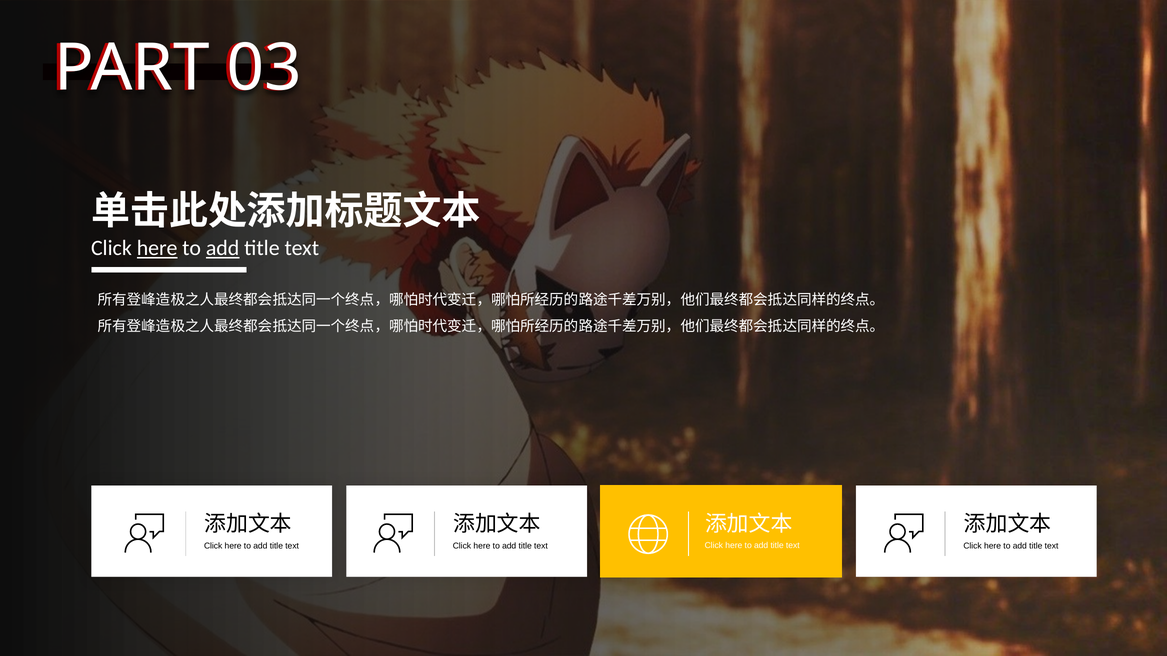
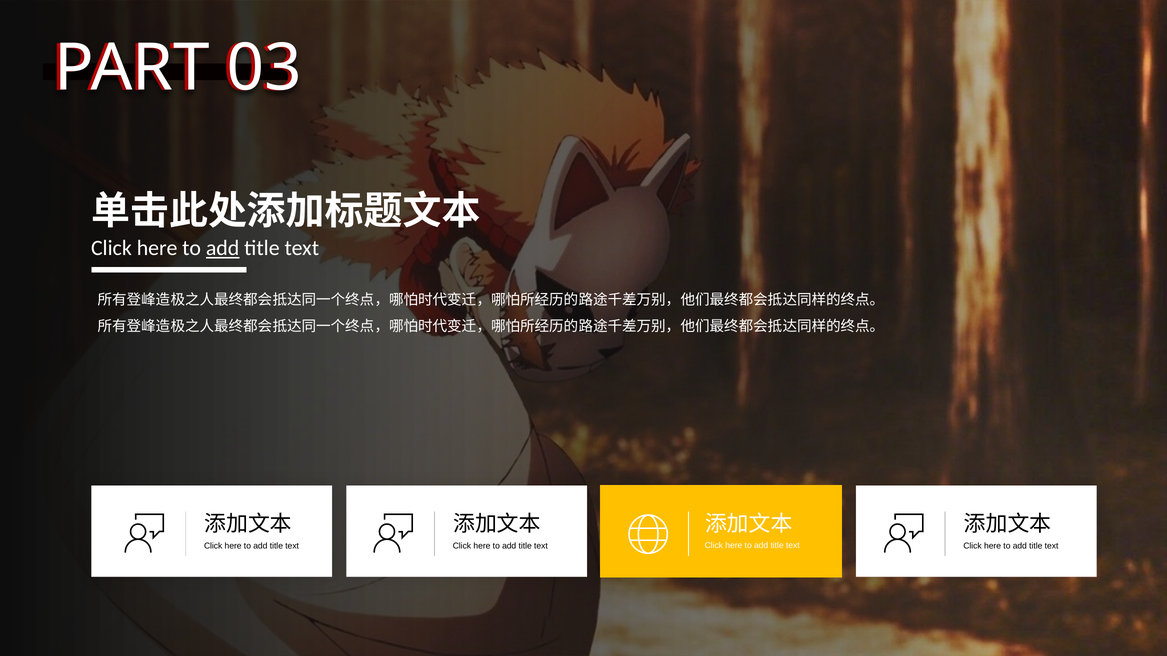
here underline: present -> none (157, 248)
